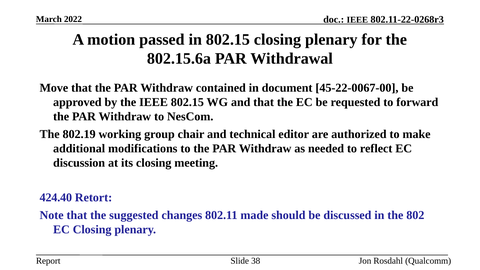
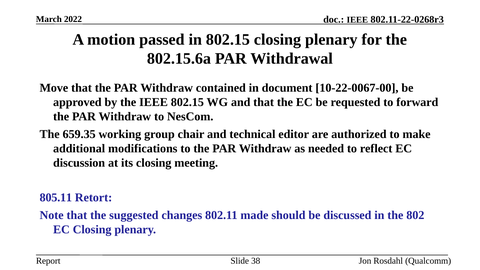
45-22-0067-00: 45-22-0067-00 -> 10-22-0067-00 (357, 88)
802.19: 802.19 -> 659.35 (79, 134)
424.40: 424.40 -> 805.11 (56, 198)
